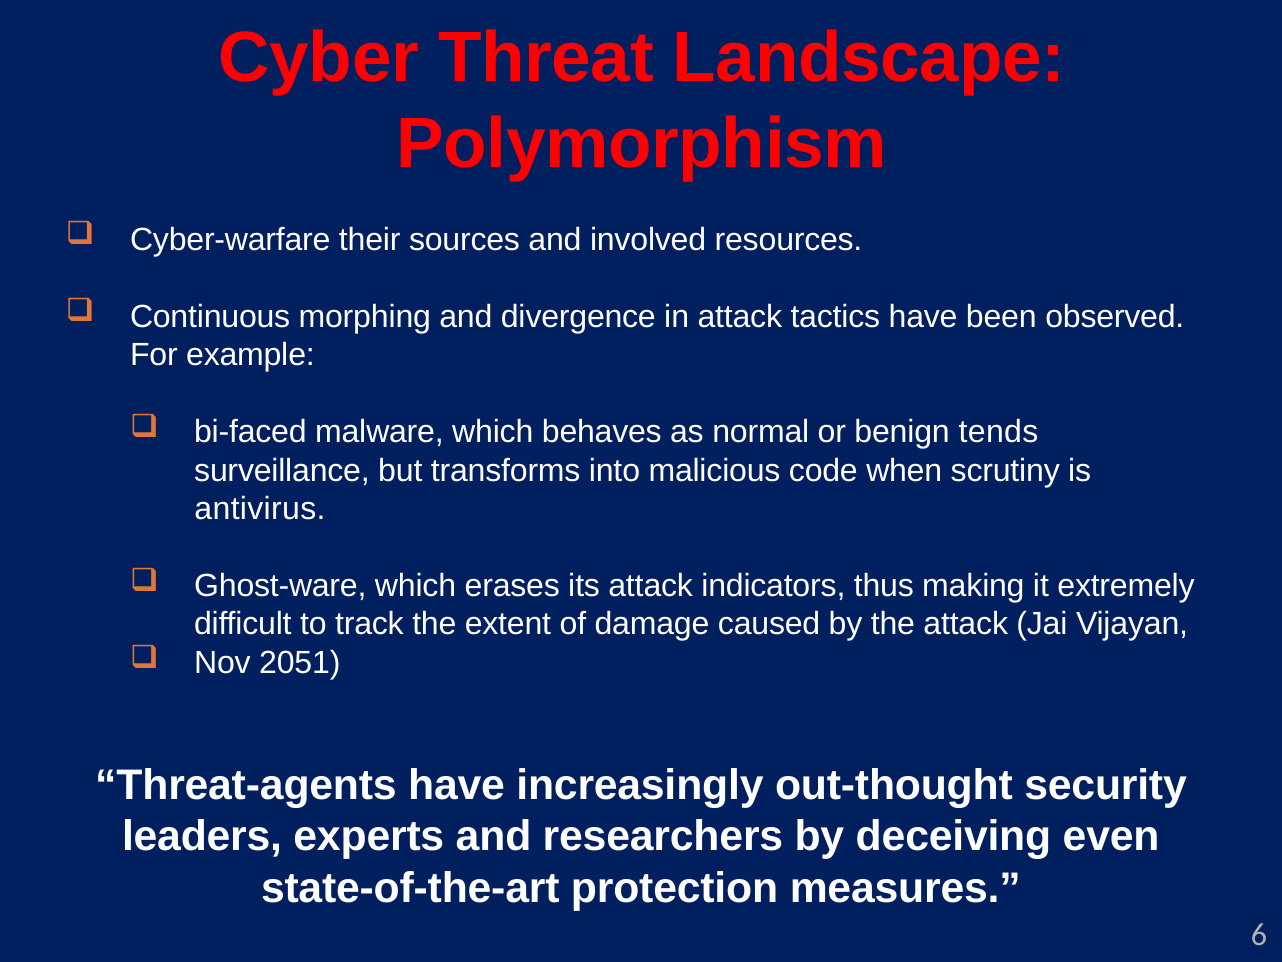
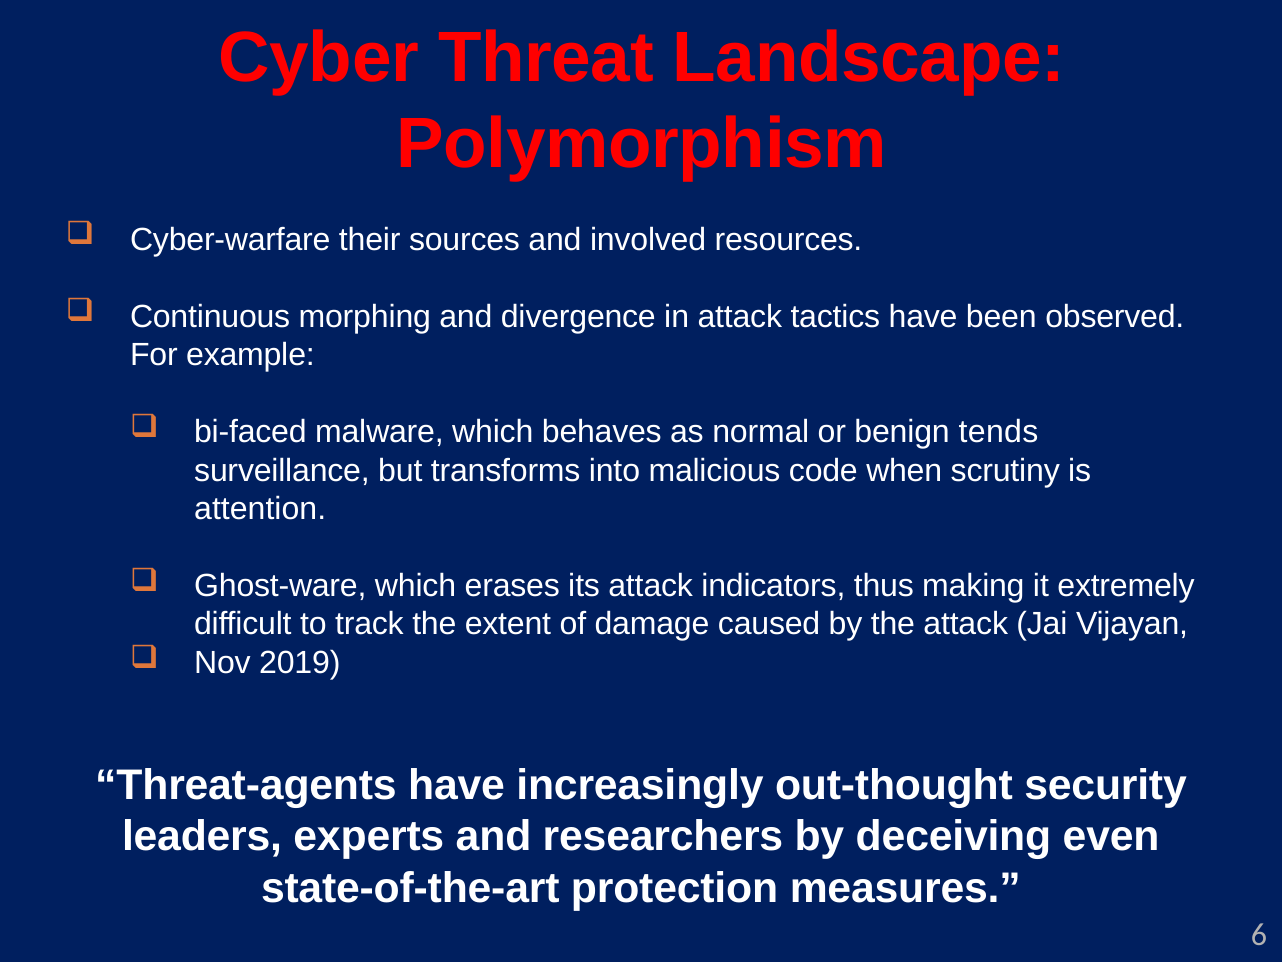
antivirus: antivirus -> attention (260, 509)
2051: 2051 -> 2019 (300, 663)
